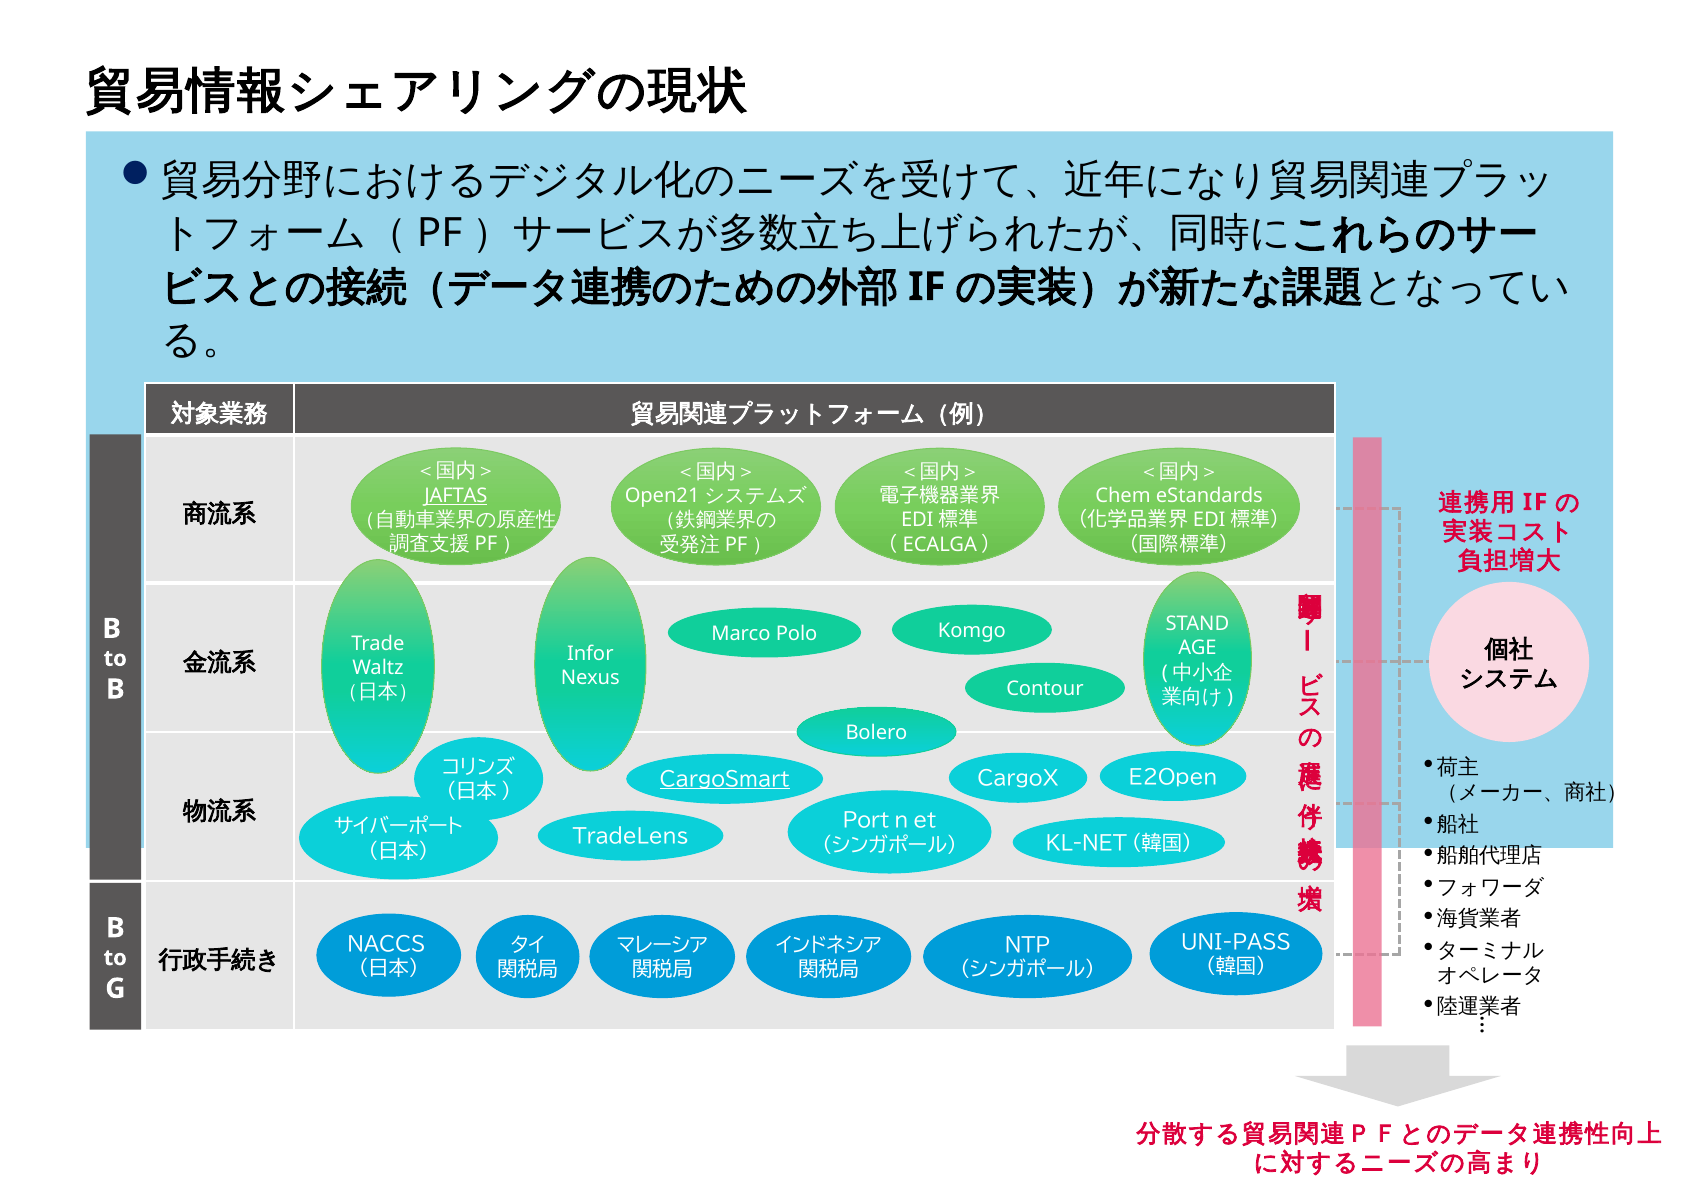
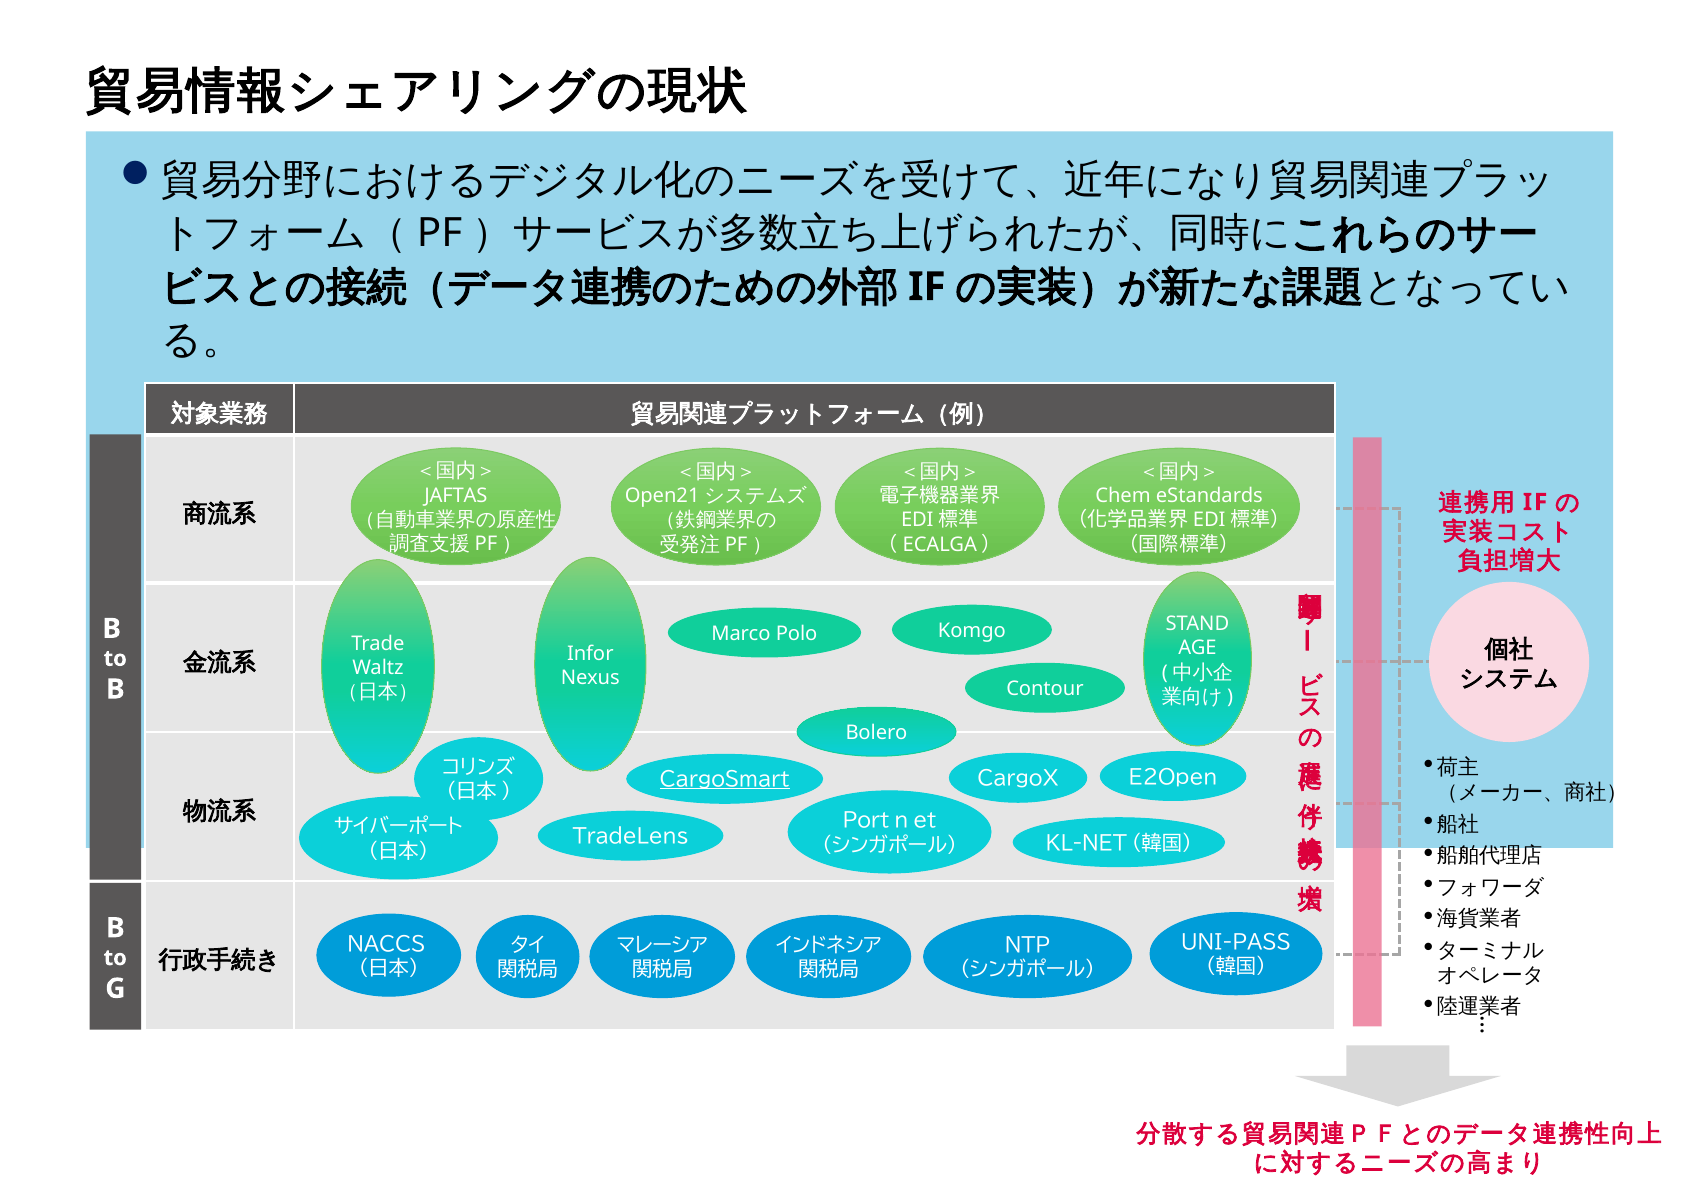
JAFTAS underline: present -> none (456, 496)
